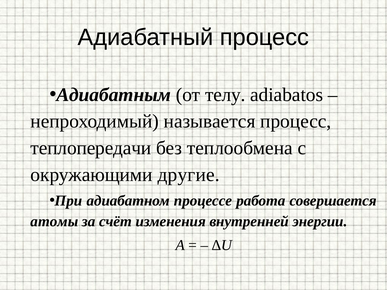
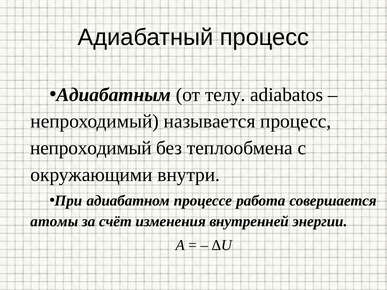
теплопередачи: теплопередачи -> непроходимый (91, 148)
другие: другие -> внутри (189, 175)
